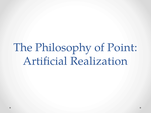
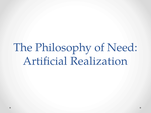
Point: Point -> Need (122, 48)
